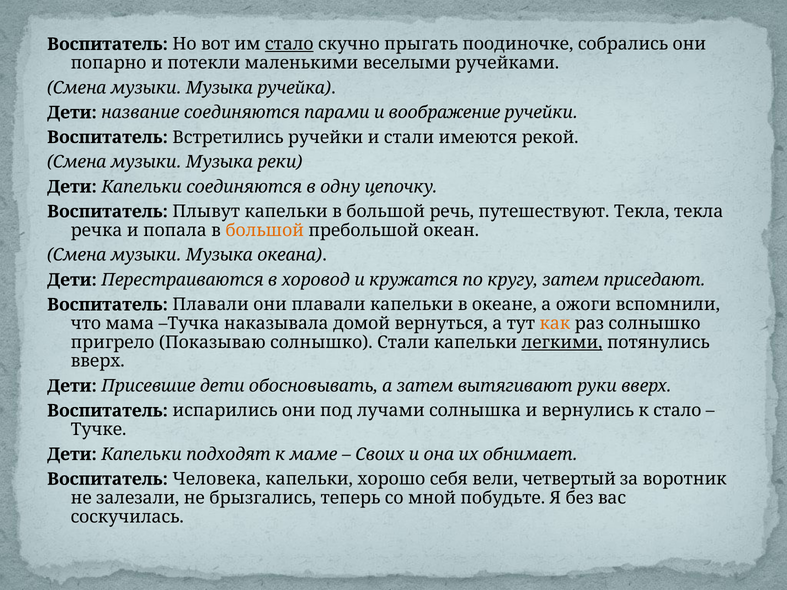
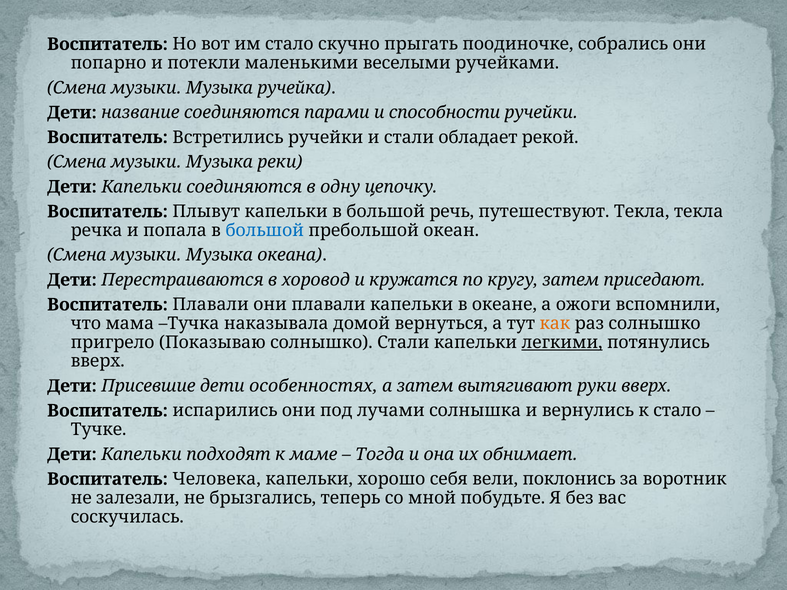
стало underline: present -> none (289, 44)
воображение: воображение -> способности (445, 113)
имеются: имеются -> обладает (478, 137)
большой colour: orange -> blue (265, 230)
обосновывать: обосновывать -> особенностях (313, 386)
Своих: Своих -> Тогда (380, 455)
четвертый: четвертый -> поклонись (569, 479)
